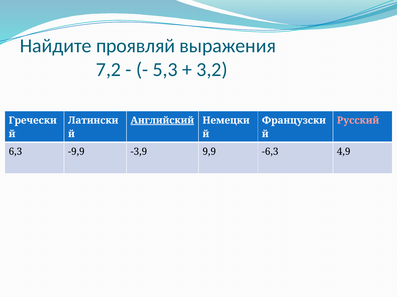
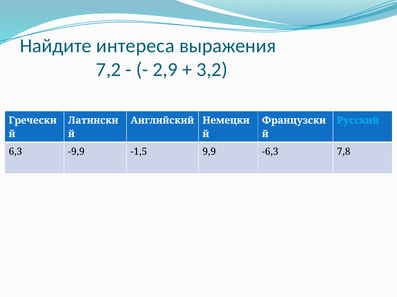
проявляй: проявляй -> интереса (135, 46)
5,3: 5,3 -> 2,9 (165, 70)
Английский underline: present -> none (162, 121)
Русский colour: pink -> light blue (358, 121)
-3,9: -3,9 -> -1,5 (139, 152)
4,9: 4,9 -> 7,8 (344, 152)
